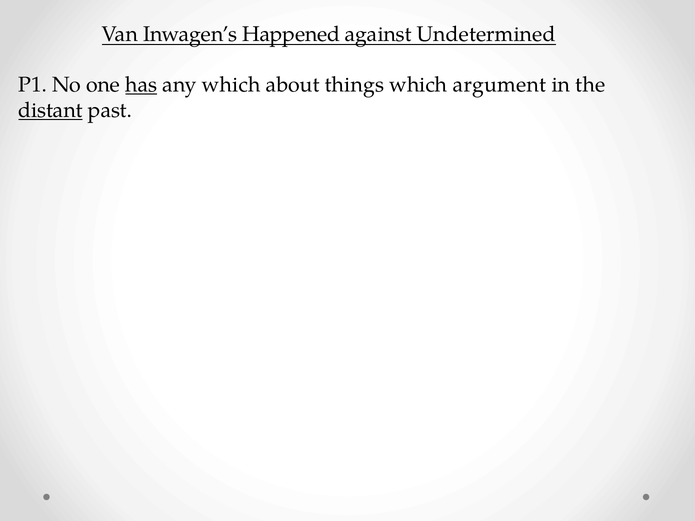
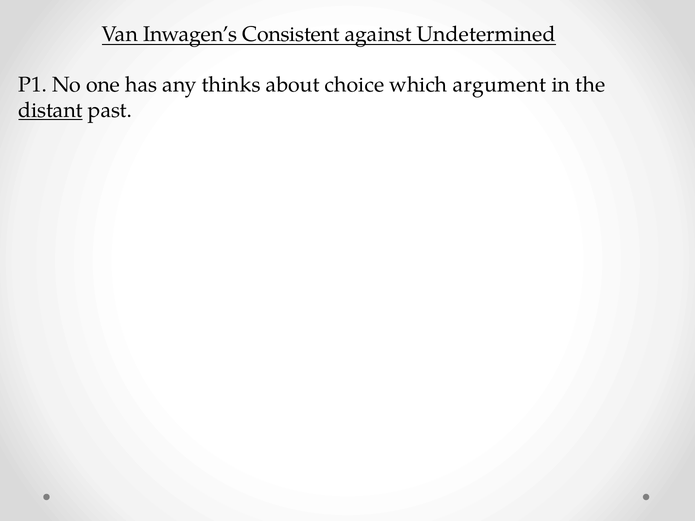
Happened: Happened -> Consistent (291, 34)
has underline: present -> none (141, 85)
any which: which -> thinks (231, 85)
things: things -> choice (354, 85)
